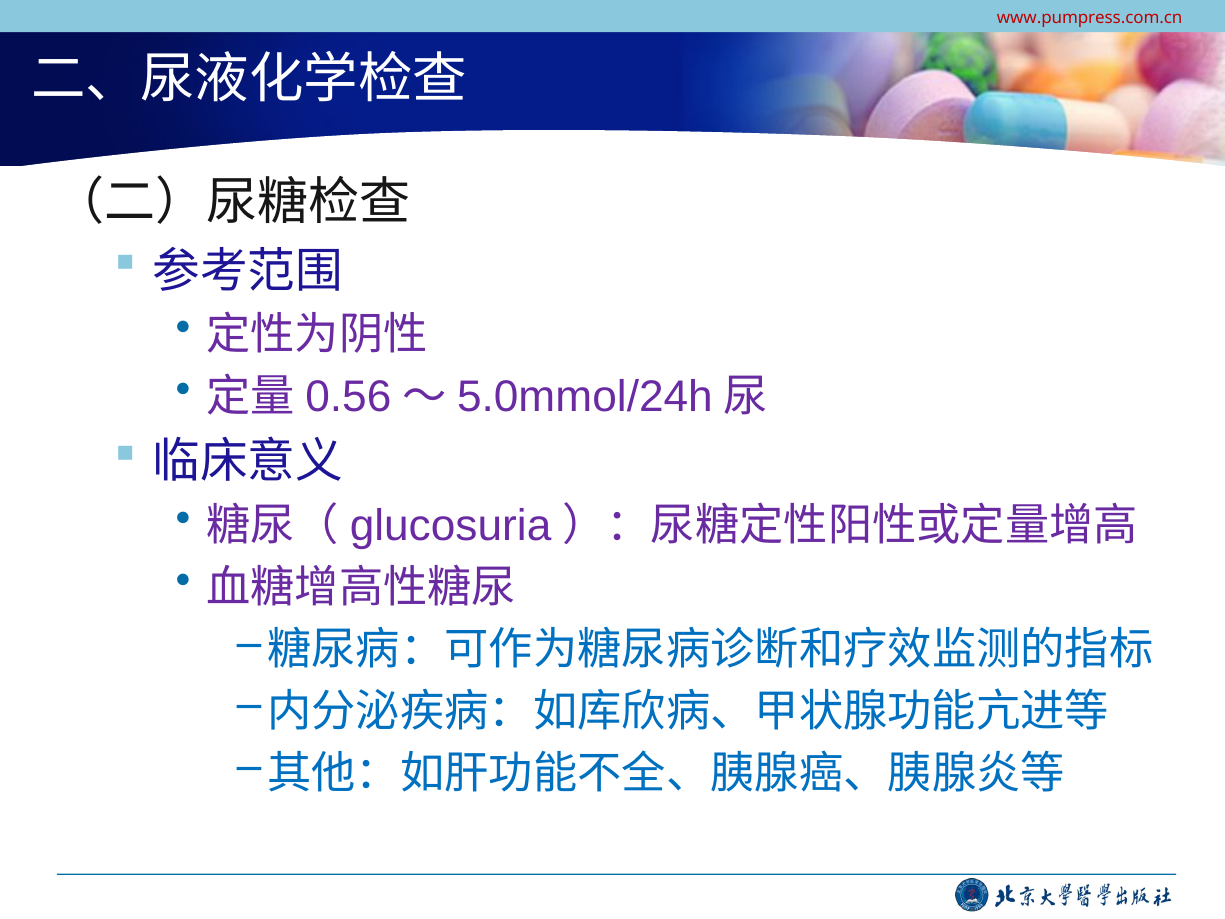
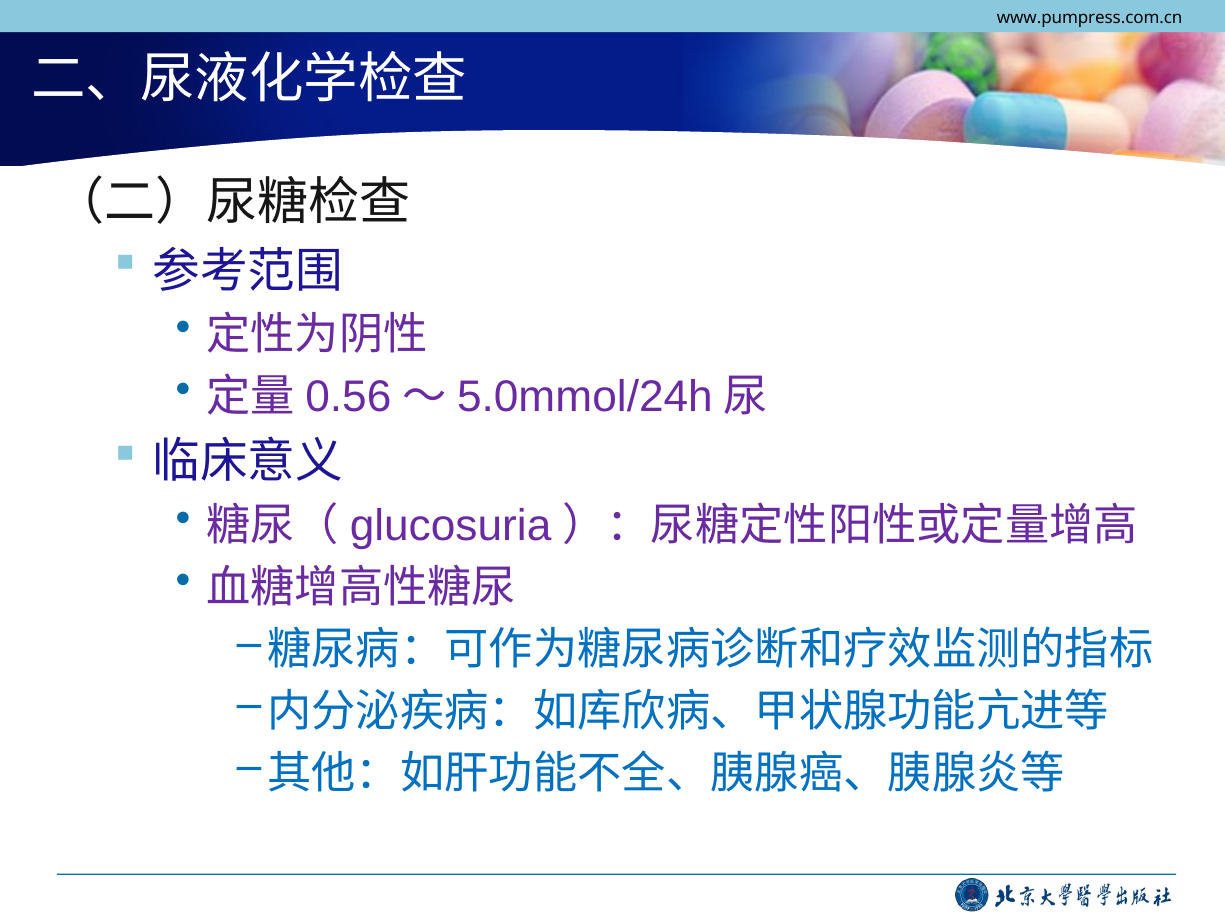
www.pumpress.com.cn colour: red -> black (1090, 18)
